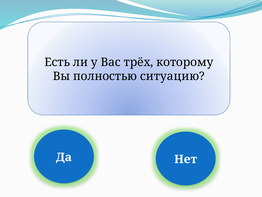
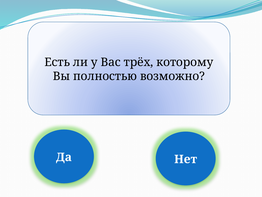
ситуацию: ситуацию -> возможно (172, 76)
